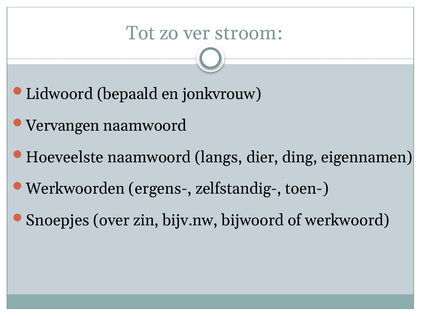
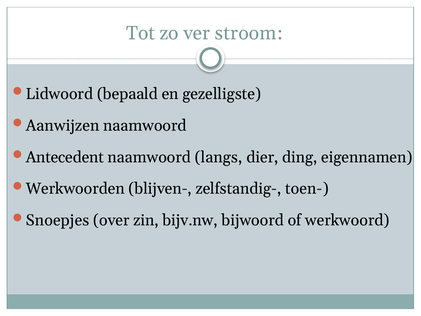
jonkvrouw: jonkvrouw -> gezelligste (222, 94)
Vervangen: Vervangen -> Aanwijzen (63, 125)
Hoeveelste: Hoeveelste -> Antecedent (65, 157)
ergens-: ergens- -> blijven- (160, 189)
